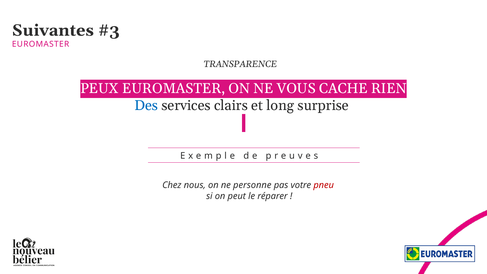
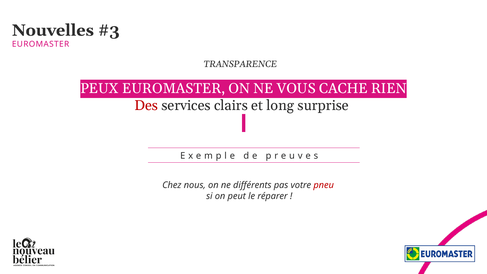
Suivantes: Suivantes -> Nouvelles (53, 30)
Des colour: blue -> red (146, 105)
personne: personne -> différents (252, 185)
